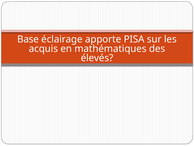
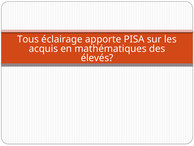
Base: Base -> Tous (28, 39)
